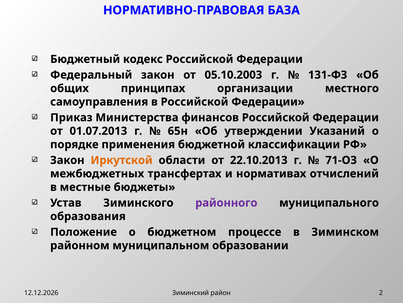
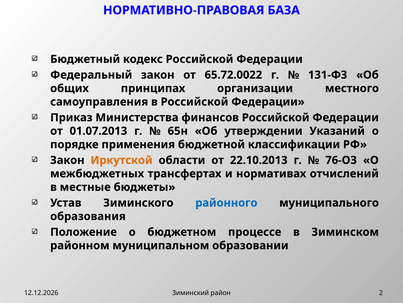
05.10.2003: 05.10.2003 -> 65.72.0022 (233, 75)
71-ОЗ: 71-ОЗ -> 76-ОЗ (341, 160)
районного colour: purple -> blue (226, 202)
